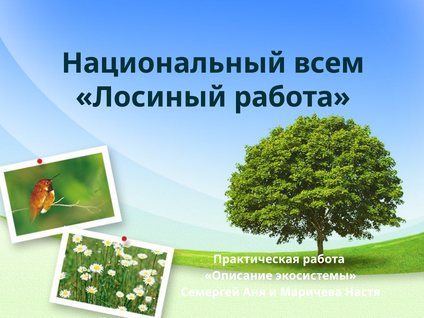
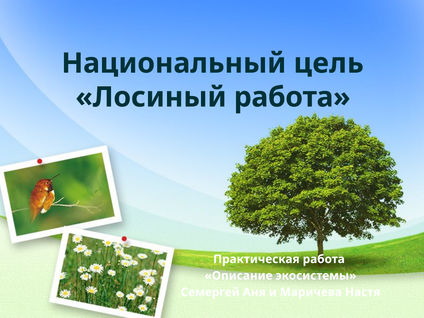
всем: всем -> цель (329, 63)
